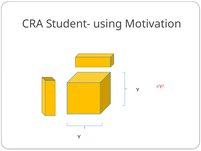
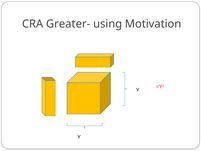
Student-: Student- -> Greater- (68, 24)
